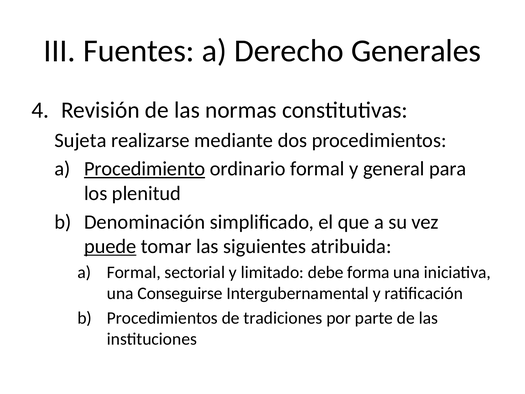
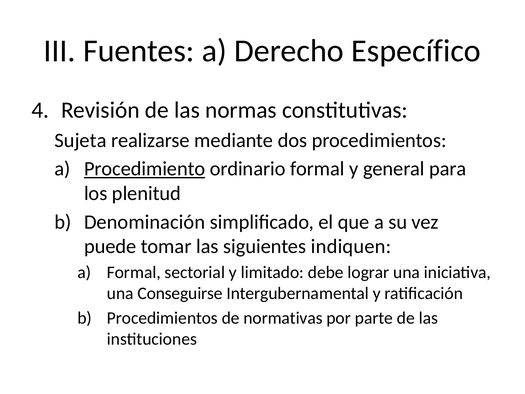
Generales: Generales -> Específico (416, 51)
puede underline: present -> none (110, 246)
atribuida: atribuida -> indiquen (351, 246)
forma: forma -> lograr (368, 272)
tradiciones: tradiciones -> normativas (283, 318)
